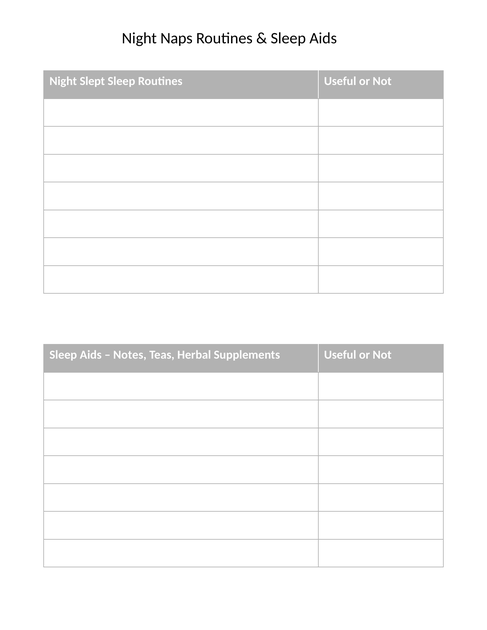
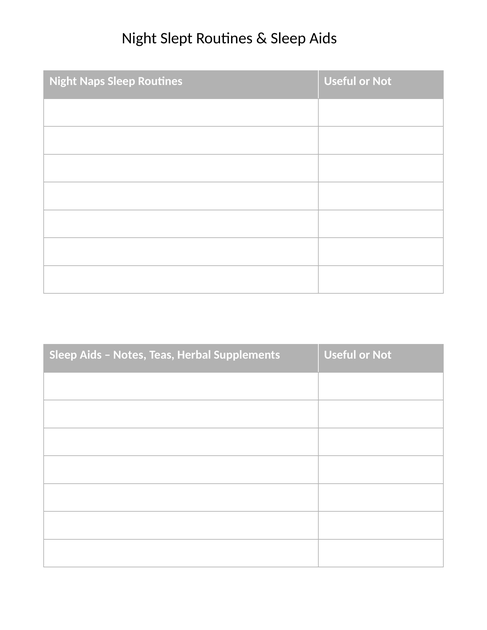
Naps: Naps -> Slept (176, 38)
Slept: Slept -> Naps (92, 81)
